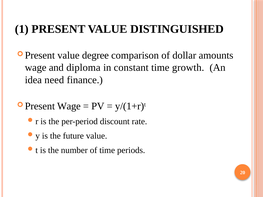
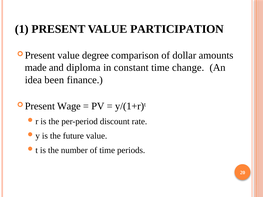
DISTINGUISHED: DISTINGUISHED -> PARTICIPATION (177, 29)
wage: wage -> made (36, 68)
growth: growth -> change (188, 68)
need: need -> been (54, 80)
